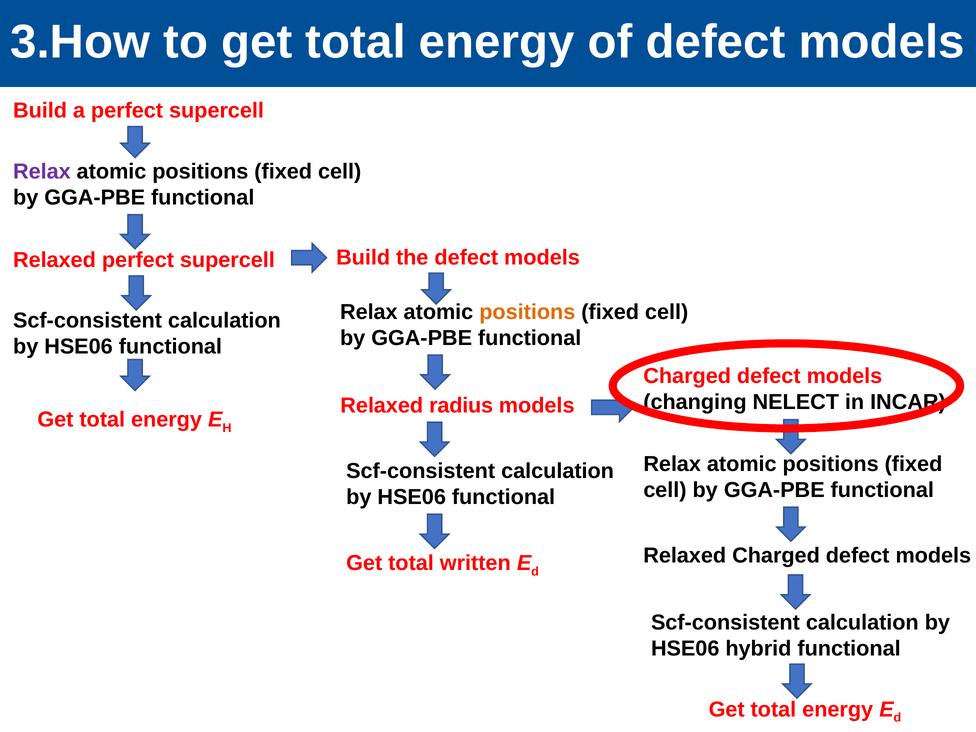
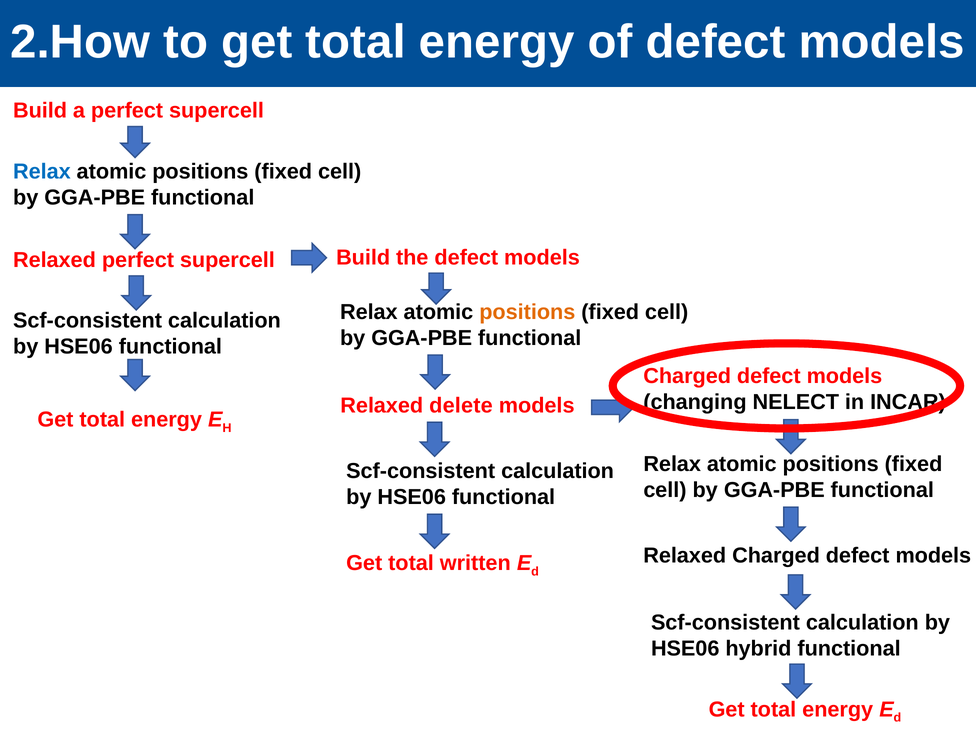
3.How: 3.How -> 2.How (80, 42)
Relax colour: purple -> blue (42, 171)
radius: radius -> delete (461, 406)
